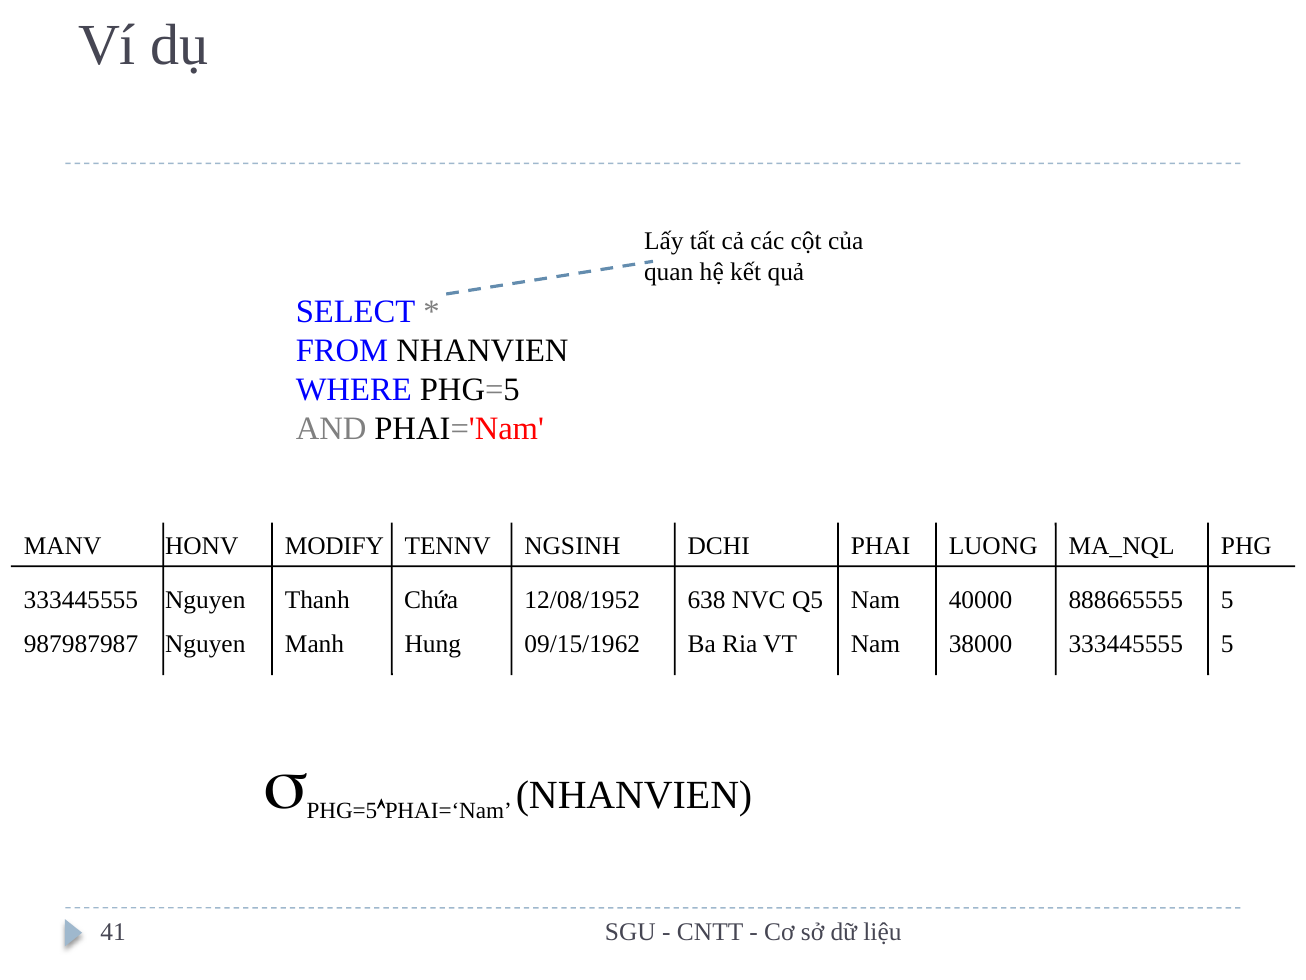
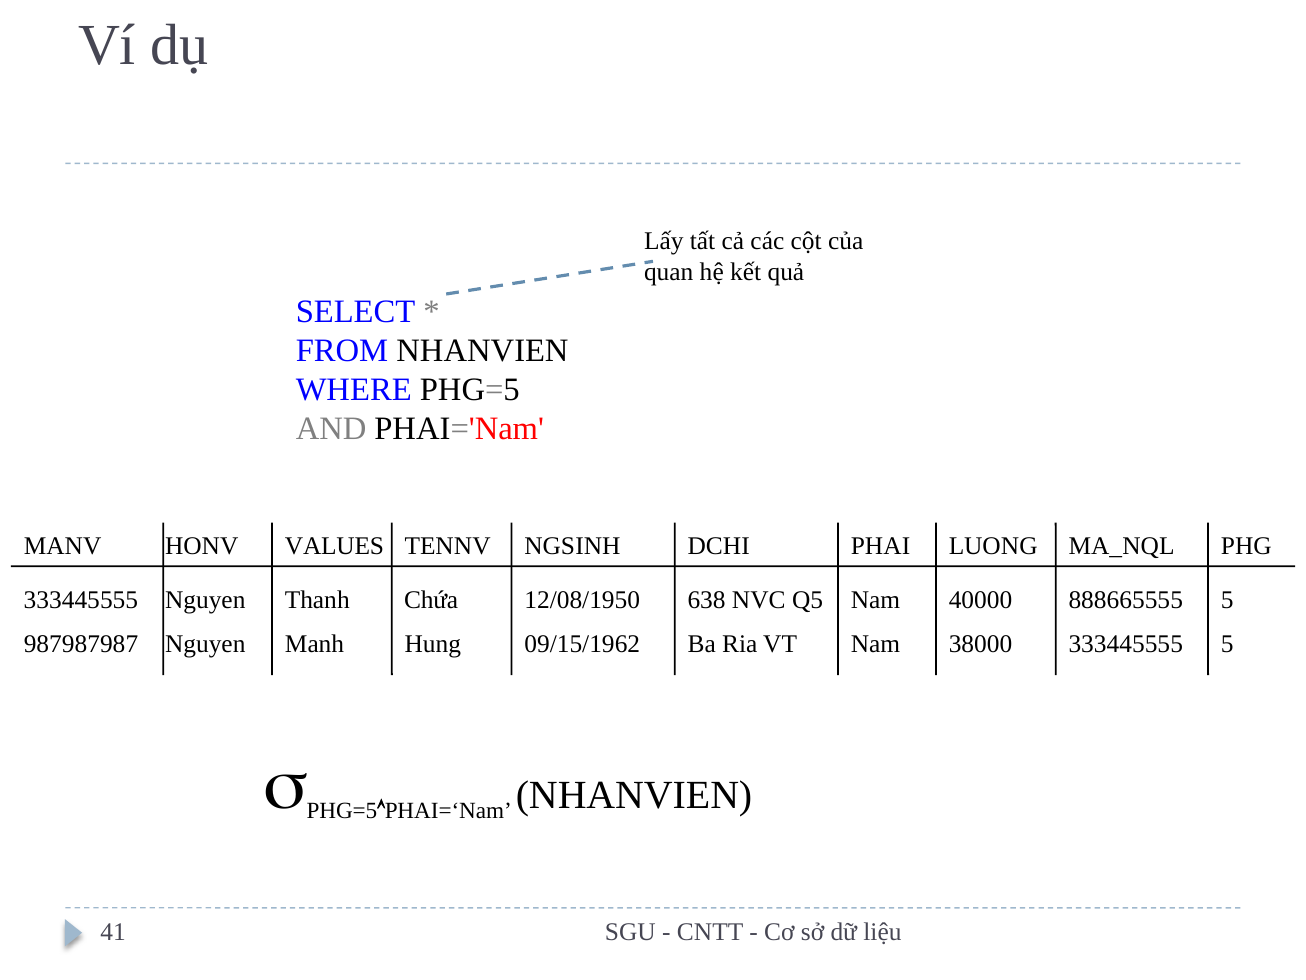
MODIFY: MODIFY -> VALUES (334, 546)
12/08/1952: 12/08/1952 -> 12/08/1950 (582, 600)
